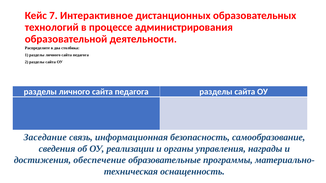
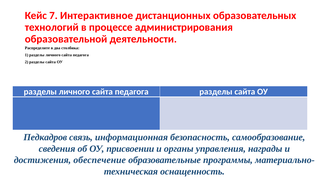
Заседание: Заседание -> Педкадров (45, 138)
реализации: реализации -> присвоении (130, 149)
